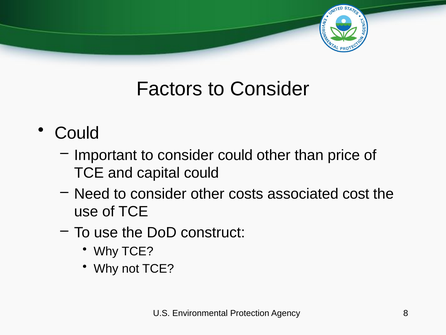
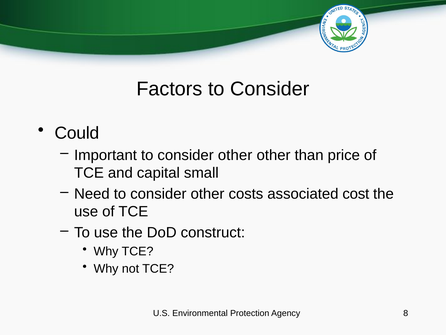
Important to consider could: could -> other (235, 155)
capital could: could -> small (201, 173)
